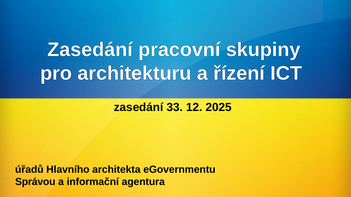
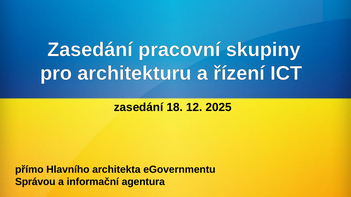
33: 33 -> 18 (175, 107)
úřadů: úřadů -> přímo (29, 170)
